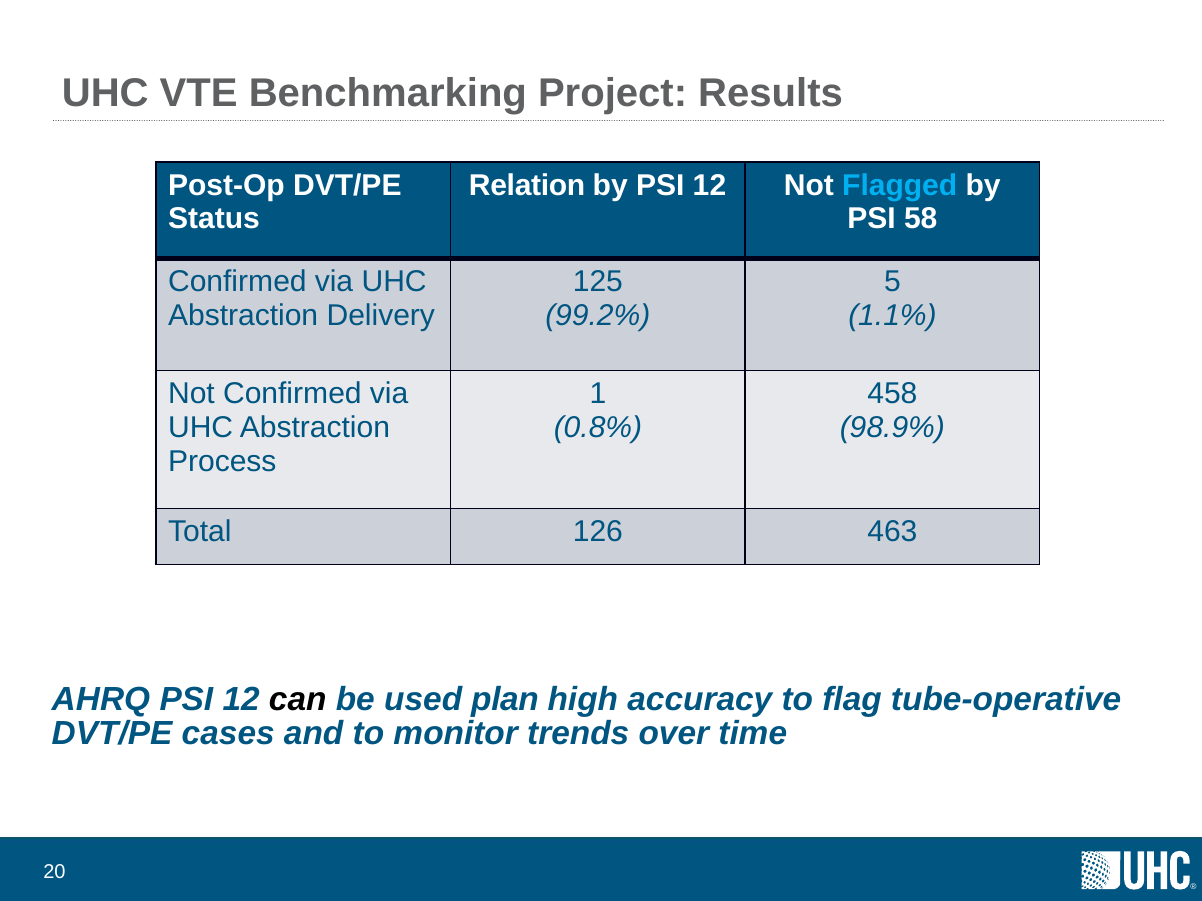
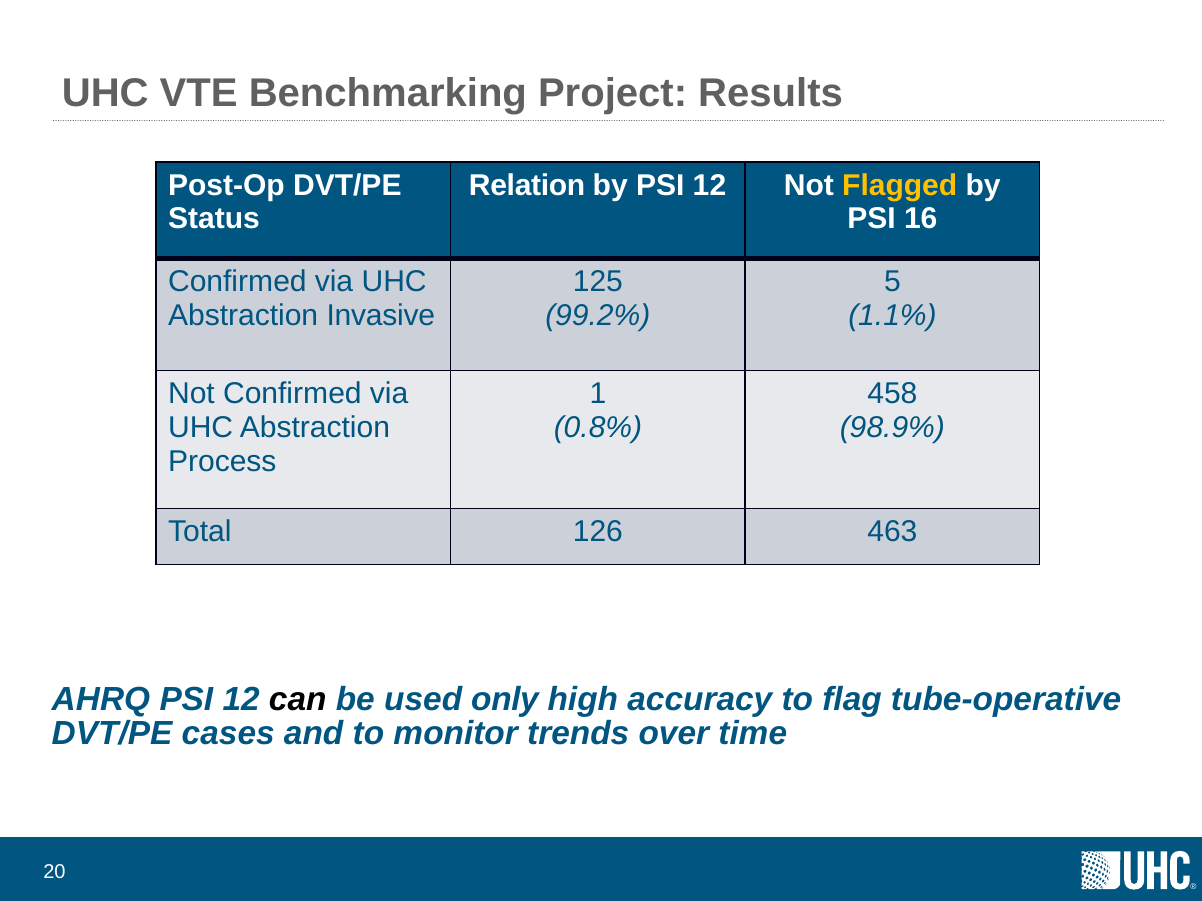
Flagged colour: light blue -> yellow (900, 185)
58: 58 -> 16 (921, 219)
Delivery: Delivery -> Invasive (381, 316)
plan: plan -> only (505, 700)
